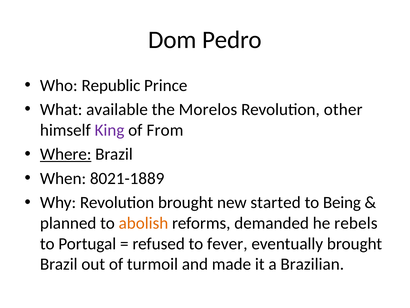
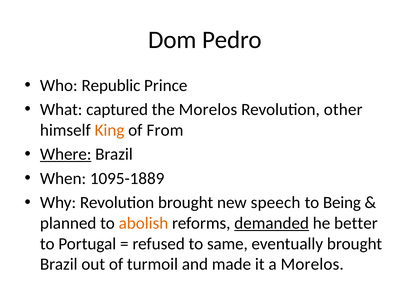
available: available -> captured (117, 109)
King colour: purple -> orange (109, 130)
8021-1889: 8021-1889 -> 1095-1889 (127, 178)
started: started -> speech (276, 202)
demanded underline: none -> present (272, 223)
rebels: rebels -> better (356, 223)
fever: fever -> same (227, 243)
a Brazilian: Brazilian -> Morelos (312, 264)
